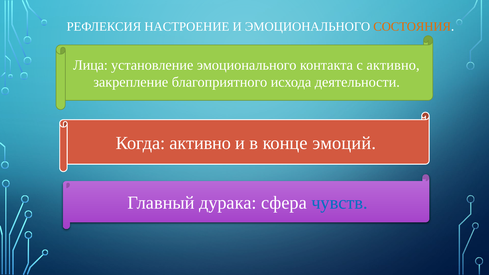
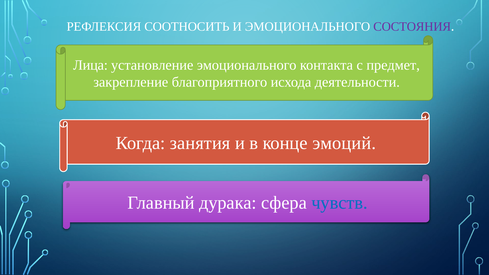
НАСТРОЕНИЕ: НАСТРОЕНИЕ -> СООТНОСИТЬ (187, 27)
СОСТОЯНИЯ colour: orange -> purple (412, 27)
с активно: активно -> предмет (393, 65)
Когда активно: активно -> занятия (200, 143)
